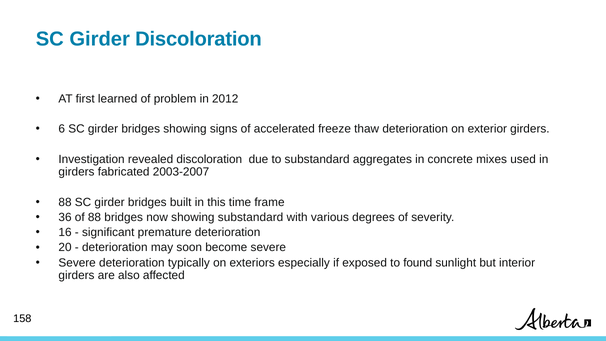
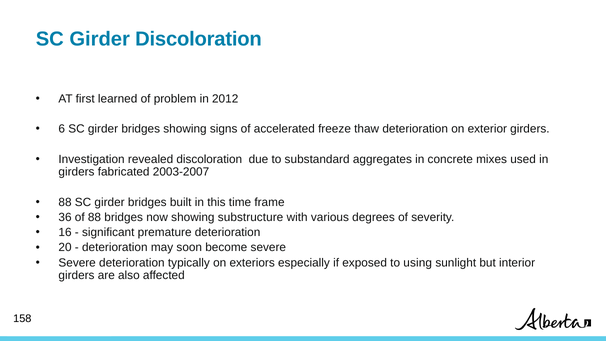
showing substandard: substandard -> substructure (251, 217)
found: found -> using (418, 263)
